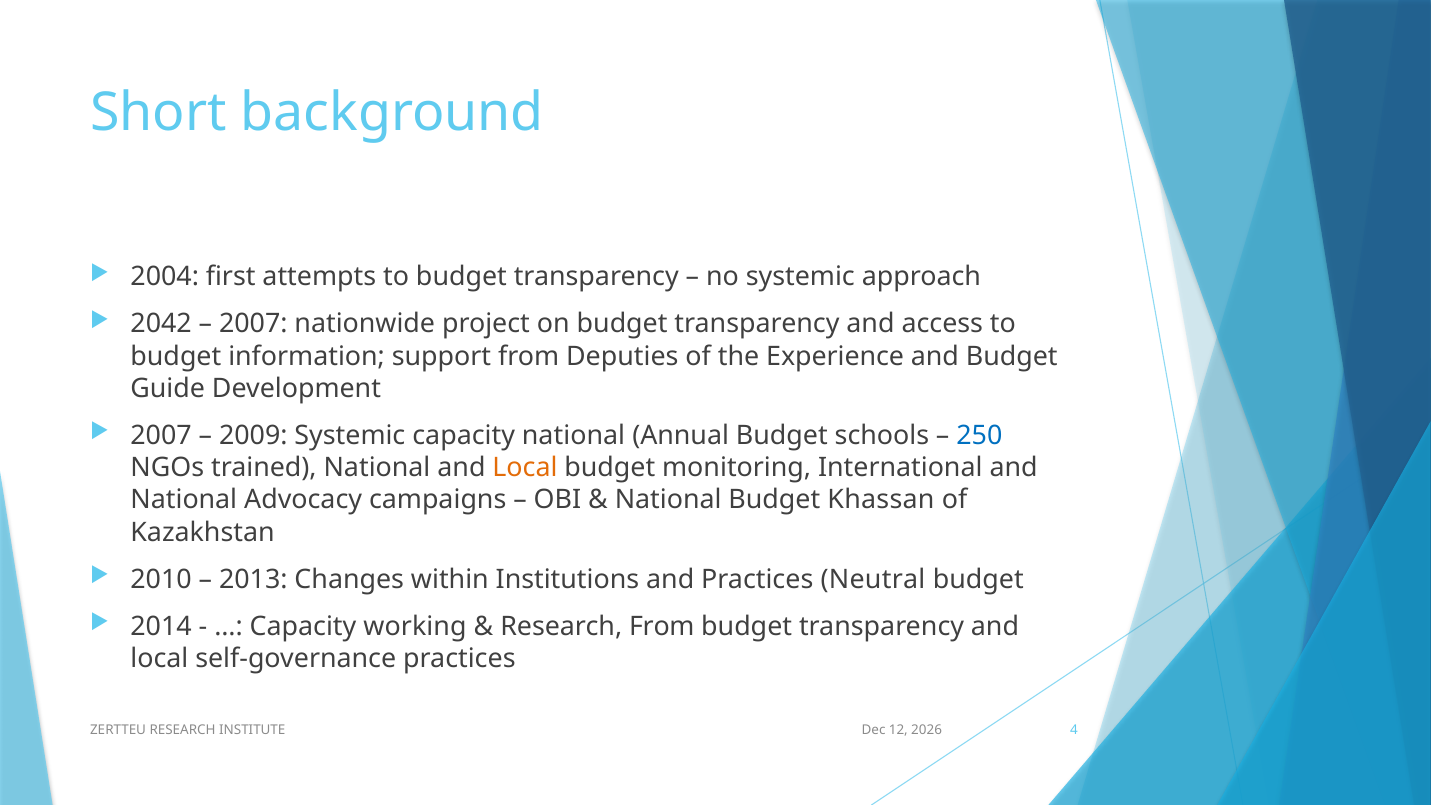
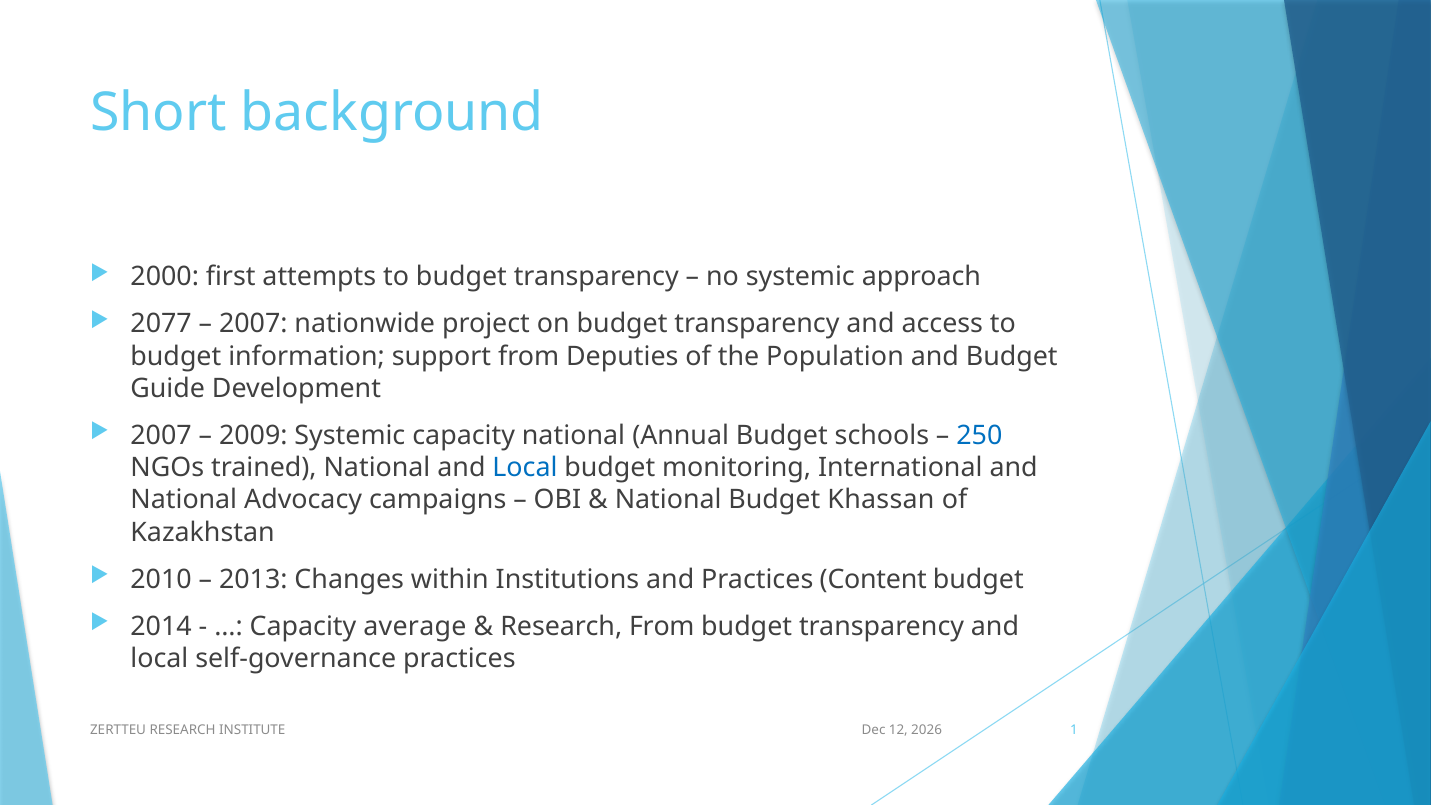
2004: 2004 -> 2000 (165, 277)
2042: 2042 -> 2077 (161, 324)
Experience: Experience -> Population (835, 356)
Local colour: orange -> blue (525, 468)
Neutral: Neutral -> Content (873, 579)
working: working -> average (415, 626)
4: 4 -> 1 (1074, 730)
